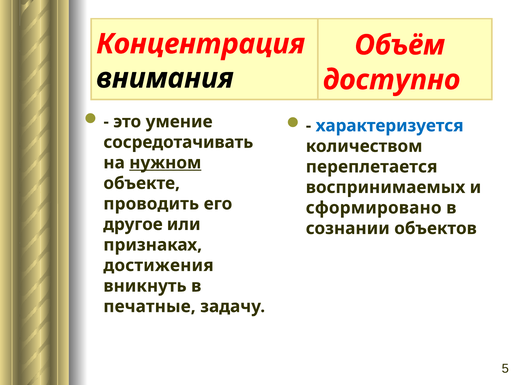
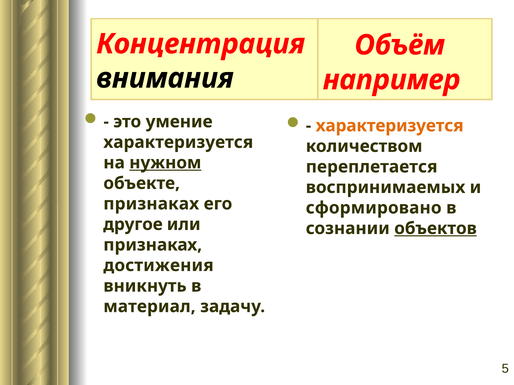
доступно: доступно -> например (392, 80)
характеризуется colour: blue -> orange (390, 126)
сосредотачивать: сосредотачивать -> характеризуется (178, 142)
проводить: проводить -> признаках (151, 204)
объектов underline: none -> present (436, 229)
печатные: печатные -> материал (149, 307)
